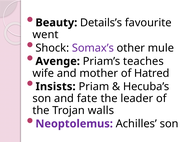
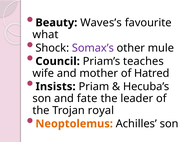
Details’s: Details’s -> Waves’s (101, 23)
went: went -> what (46, 35)
Avenge: Avenge -> Council (58, 61)
walls: walls -> royal (101, 110)
Neoptolemus colour: purple -> orange (74, 124)
